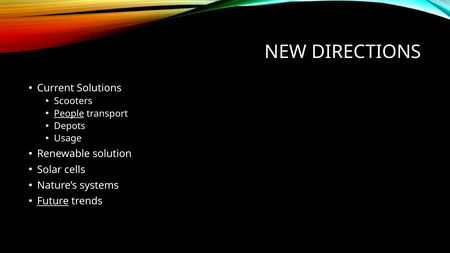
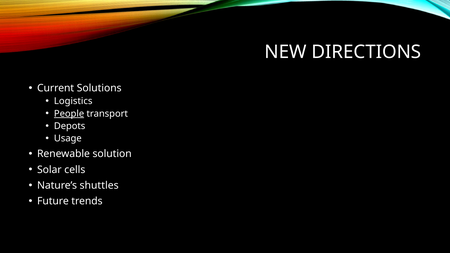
Scooters: Scooters -> Logistics (73, 101)
systems: systems -> shuttles (99, 186)
Future underline: present -> none (53, 201)
